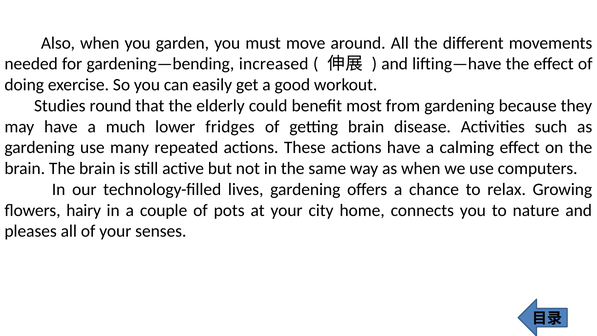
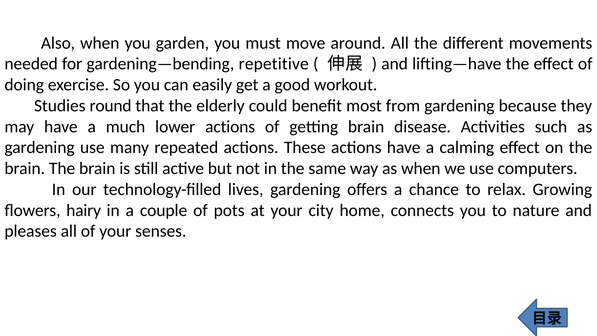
increased: increased -> repetitive (274, 64)
lower fridges: fridges -> actions (230, 127)
